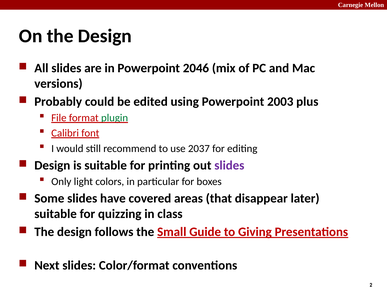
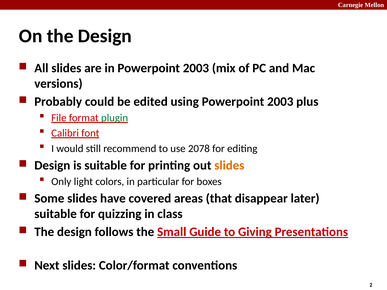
in Powerpoint 2046: 2046 -> 2003 (196, 68)
2037: 2037 -> 2078 (199, 149)
slides colour: purple -> orange (229, 166)
